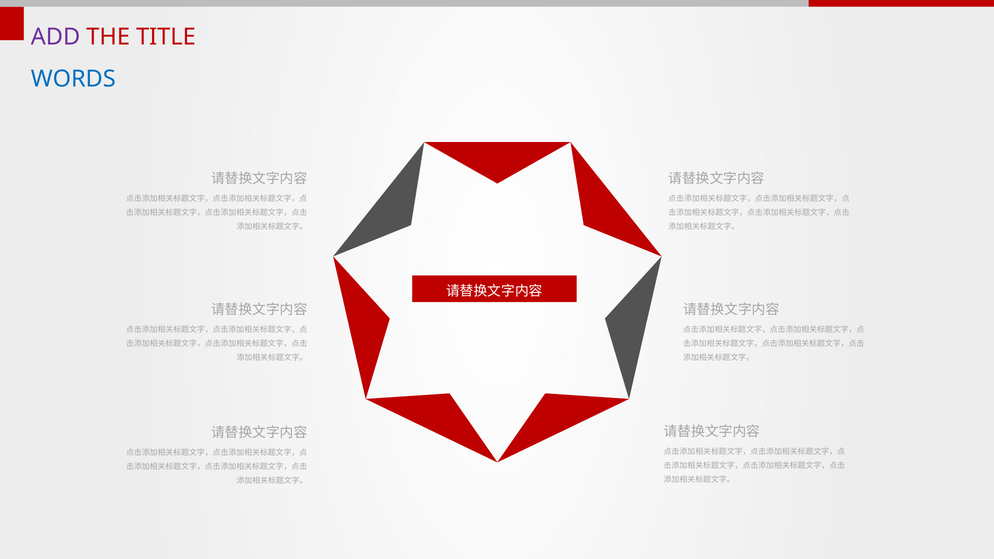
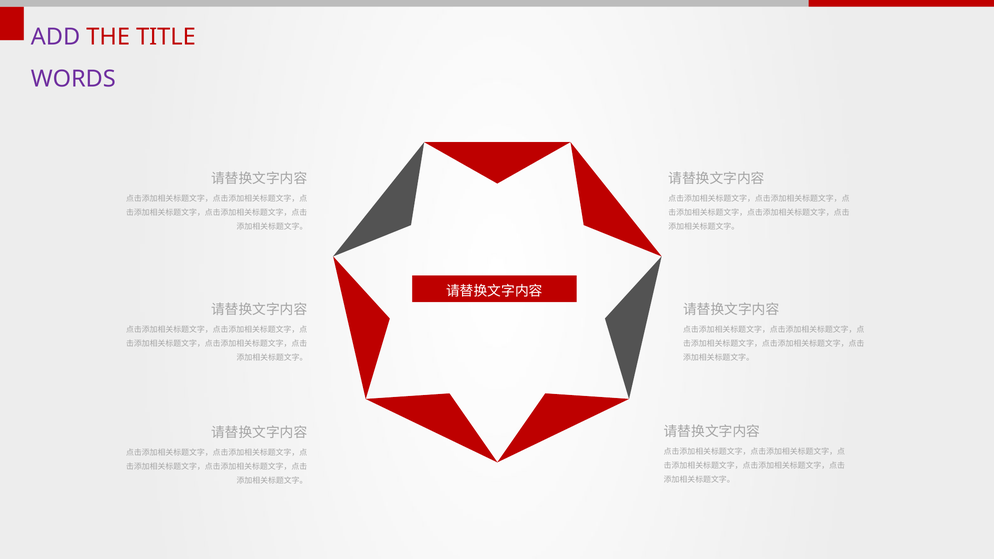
WORDS colour: blue -> purple (73, 79)
